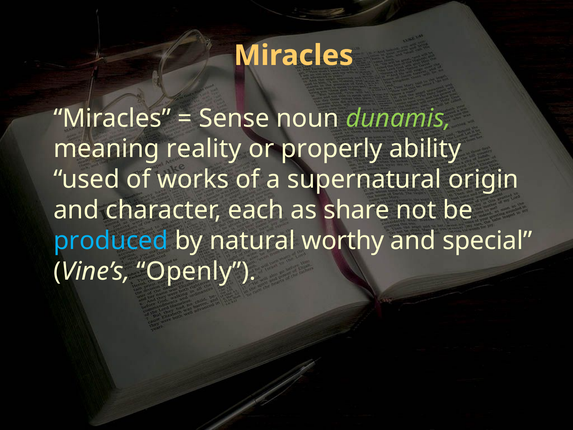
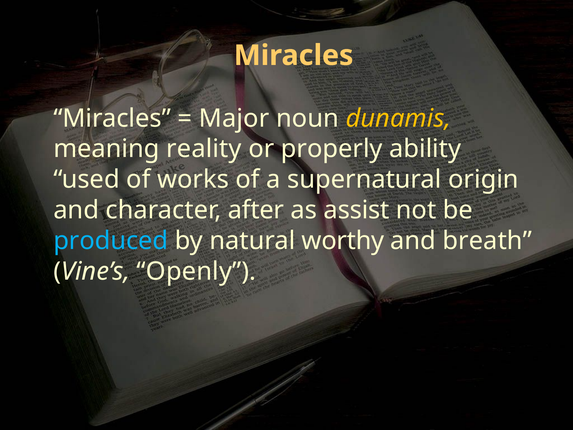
Sense: Sense -> Major (234, 118)
dunamis colour: light green -> yellow (398, 118)
each: each -> after (256, 210)
share: share -> assist (356, 210)
special: special -> breath (487, 241)
